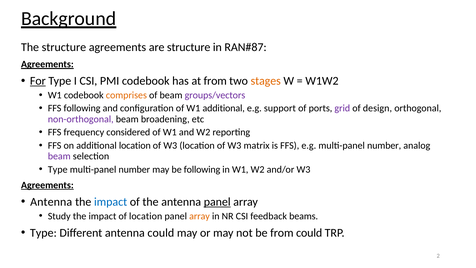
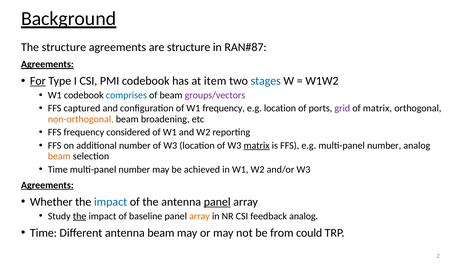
at from: from -> item (215, 81)
stages colour: orange -> blue (266, 81)
comprises colour: orange -> blue (126, 95)
FFS following: following -> captured (82, 108)
W1 additional: additional -> frequency (224, 108)
e.g support: support -> location (280, 108)
of design: design -> matrix (377, 108)
non-orthogonal colour: purple -> orange (81, 119)
additional location: location -> number (135, 145)
matrix underline: none -> present (257, 145)
beam colour: purple -> orange (59, 156)
Type: Type -> Time (58, 169)
be following: following -> achieved (202, 169)
Antenna: Antenna -> Whether (51, 202)
the underline: none -> present (80, 216)
of location: location -> baseline (146, 216)
feedback beams: beams -> analog (304, 216)
Type: Type -> Time (43, 233)
antenna could: could -> beam (161, 233)
